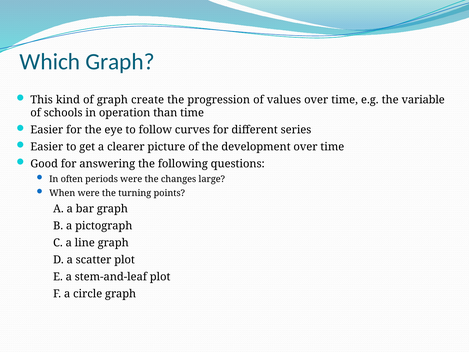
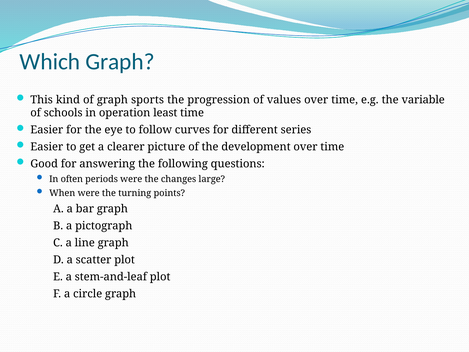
create: create -> sports (148, 100)
than: than -> least (165, 113)
